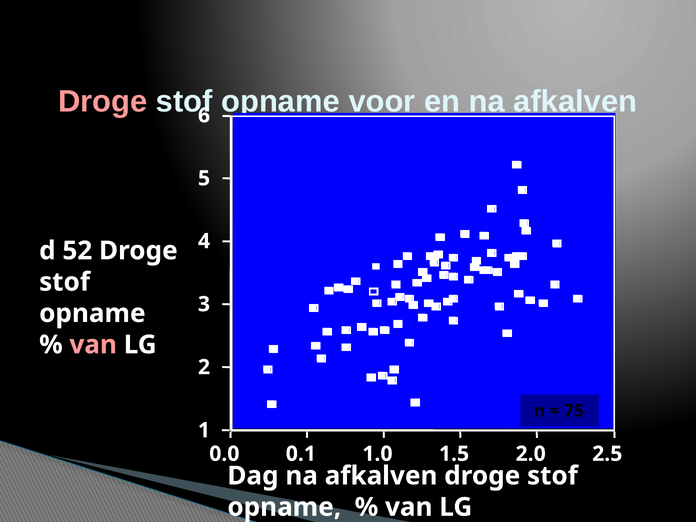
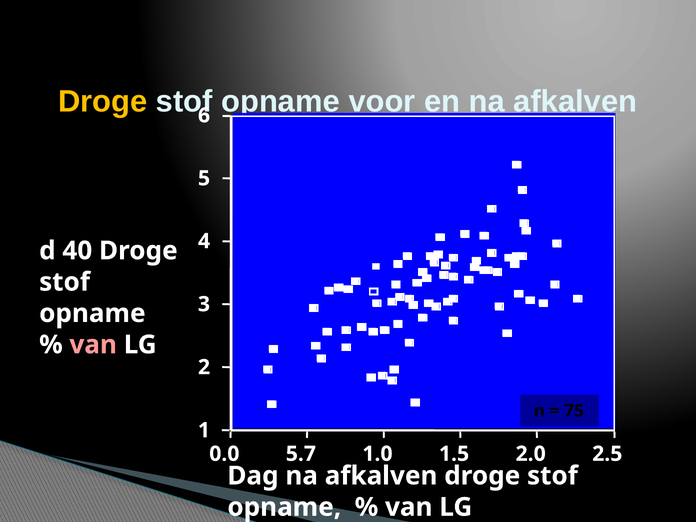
Droge colour: pink -> yellow (103, 101)
52: 52 -> 40 (77, 251)
0.1: 0.1 -> 5.7 (301, 454)
